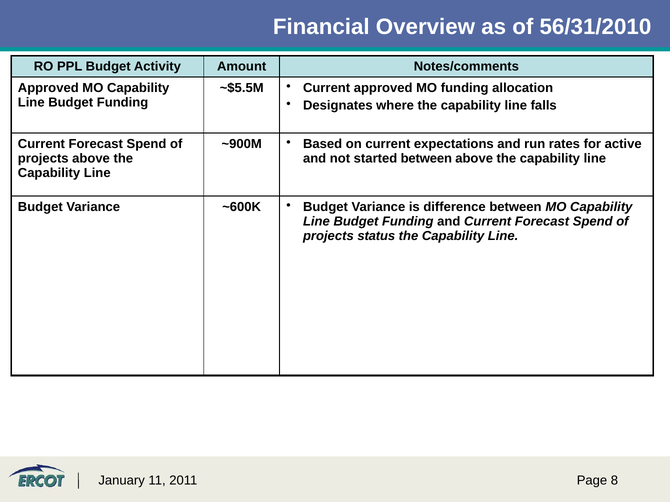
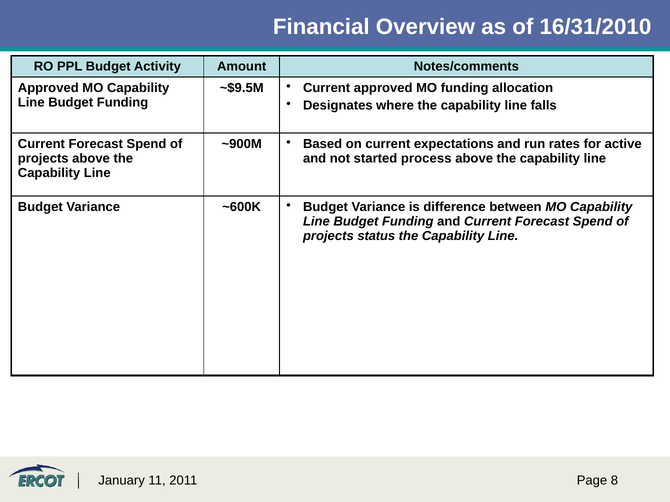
56/31/2010: 56/31/2010 -> 16/31/2010 (595, 27)
~$5.5M: ~$5.5M -> ~$9.5M (242, 88)
started between: between -> process (426, 159)
